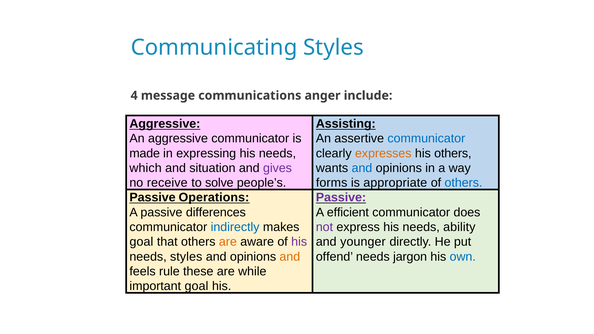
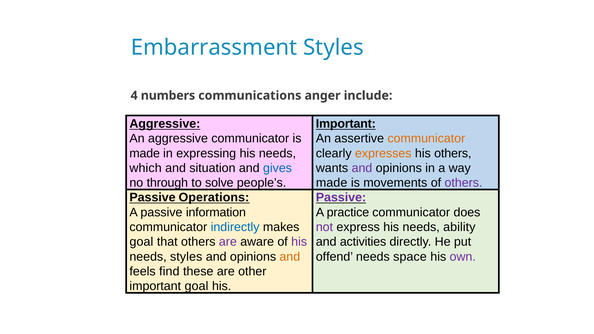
Communicating: Communicating -> Embarrassment (214, 48)
message: message -> numbers (168, 96)
Assisting: Assisting -> Important (346, 124)
communicator colour: blue -> orange (426, 139)
gives colour: purple -> blue (277, 168)
and colour: blue -> purple (362, 168)
receive: receive -> through (167, 183)
forms: forms -> made (332, 183)
appropriate: appropriate -> movements (395, 183)
others colour: blue -> purple (463, 183)
differences: differences -> information (216, 212)
efficient: efficient -> practice (348, 212)
are colour: orange -> purple (228, 242)
younger: younger -> activities (363, 242)
jargon: jargon -> space (410, 257)
own colour: blue -> purple (463, 257)
rule: rule -> find (169, 271)
while: while -> other (252, 271)
